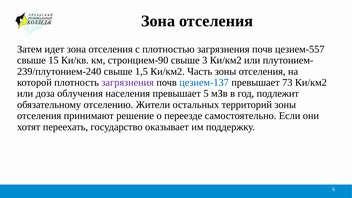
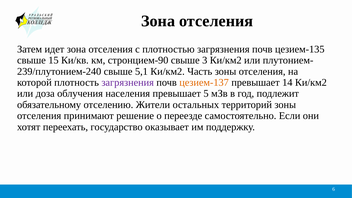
цезием-557: цезием-557 -> цезием-135 (300, 49)
1,5: 1,5 -> 5,1 (141, 71)
цезием-137 colour: blue -> orange (204, 83)
73: 73 -> 14 (287, 83)
